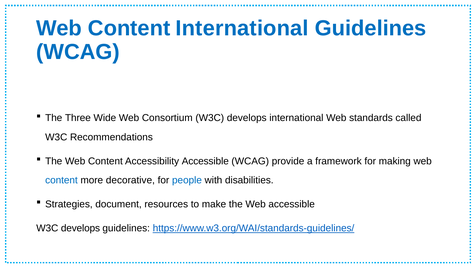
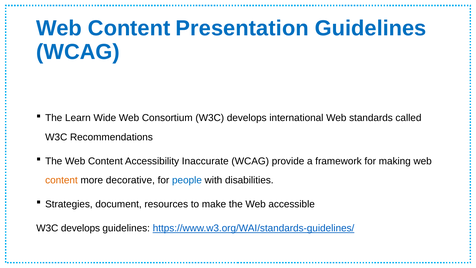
Content International: International -> Presentation (242, 28)
Three: Three -> Learn (78, 118)
Accessibility Accessible: Accessible -> Inaccurate (205, 161)
content colour: blue -> orange (61, 180)
